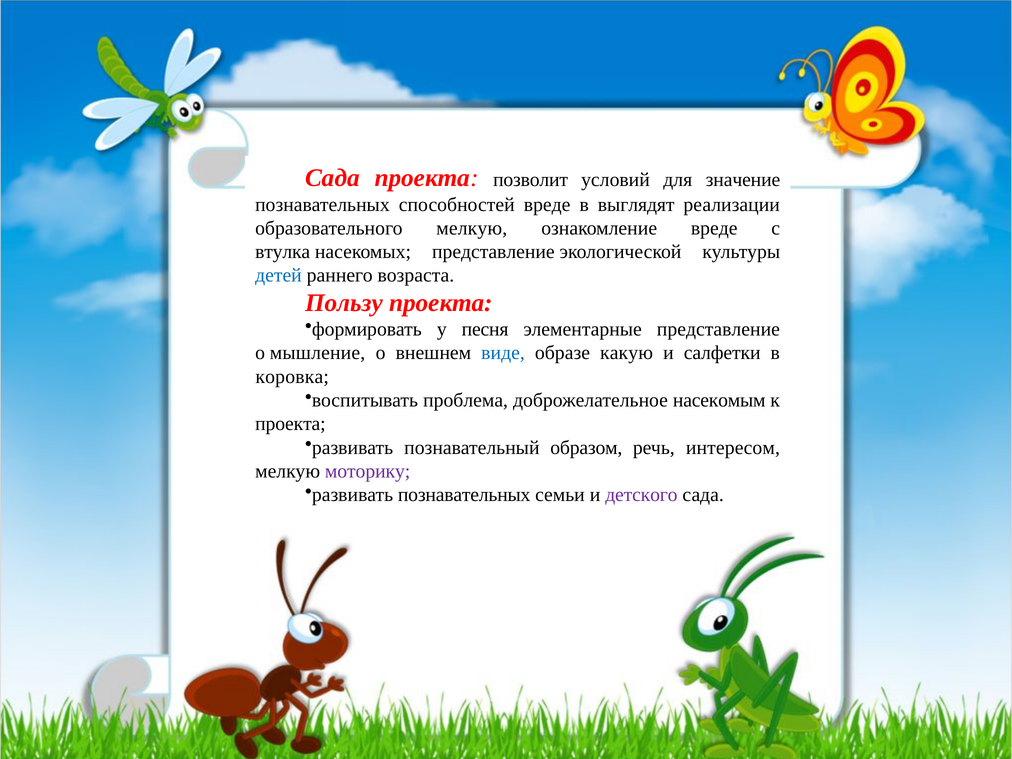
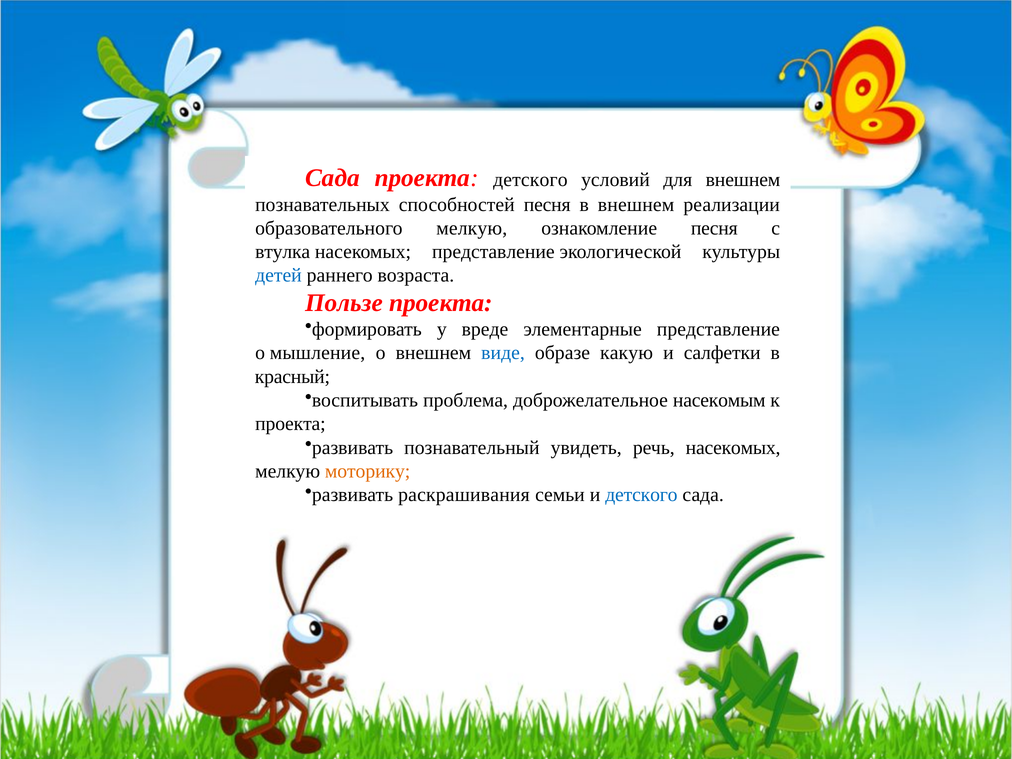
проекта позволит: позволит -> детского (530, 180)
для значение: значение -> внешнем (743, 180)
способностей вреде: вреде -> песня (547, 205)
в выглядят: выглядят -> внешнем (636, 205)
ознакомление вреде: вреде -> песня (714, 228)
Пользу: Пользу -> Пользе (344, 303)
песня: песня -> вреде (485, 329)
коровка: коровка -> красный (292, 377)
образом: образом -> увидеть (586, 448)
речь интересом: интересом -> насекомых (733, 448)
моторику colour: purple -> orange (368, 471)
развивать познавательных: познавательных -> раскрашивания (464, 495)
детского colour: purple -> blue (641, 495)
